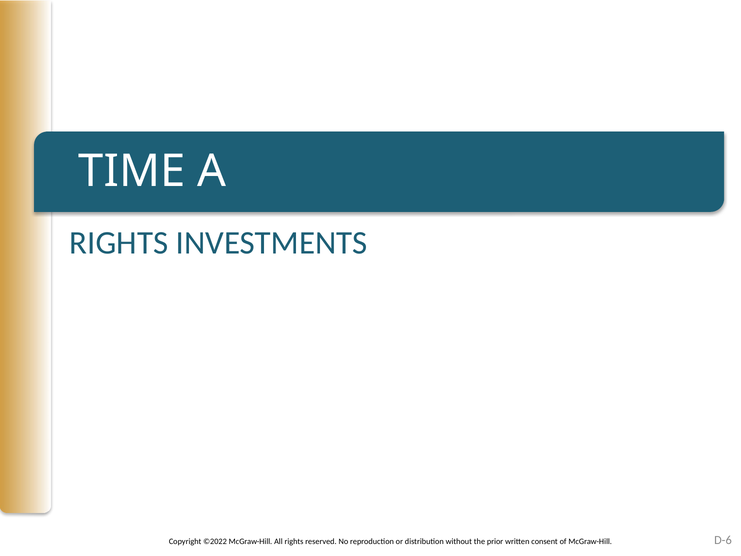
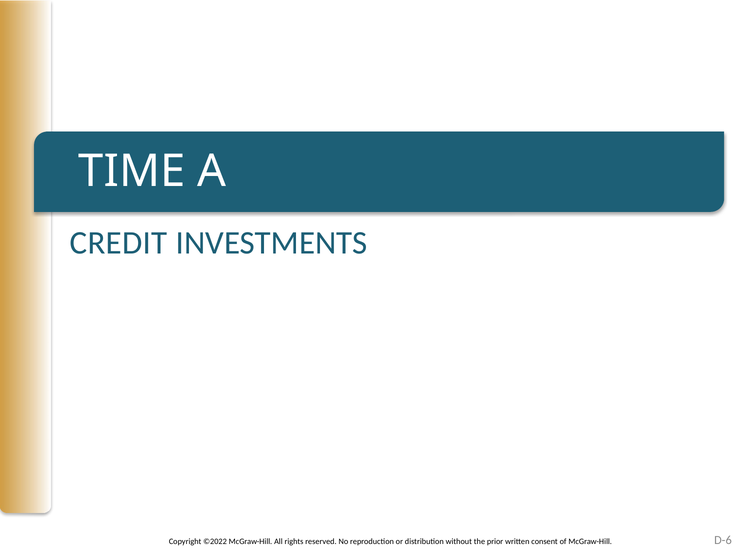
RIGHTS: RIGHTS -> CREDIT (119, 243)
